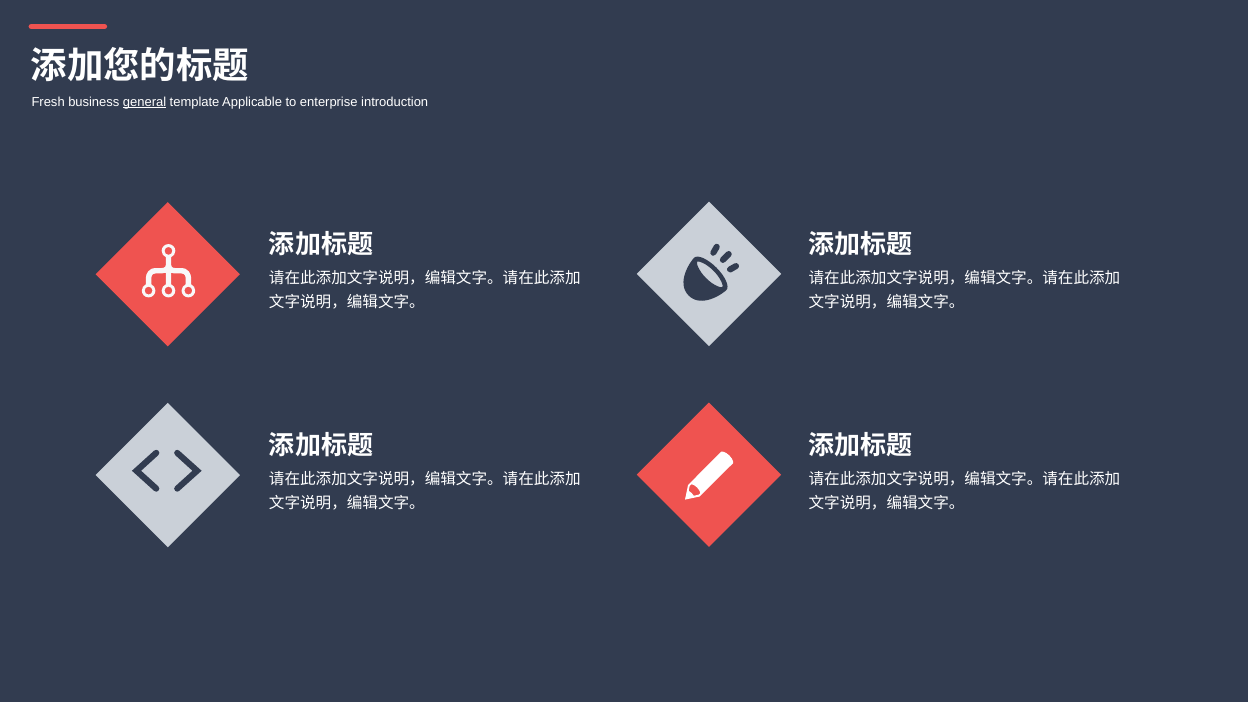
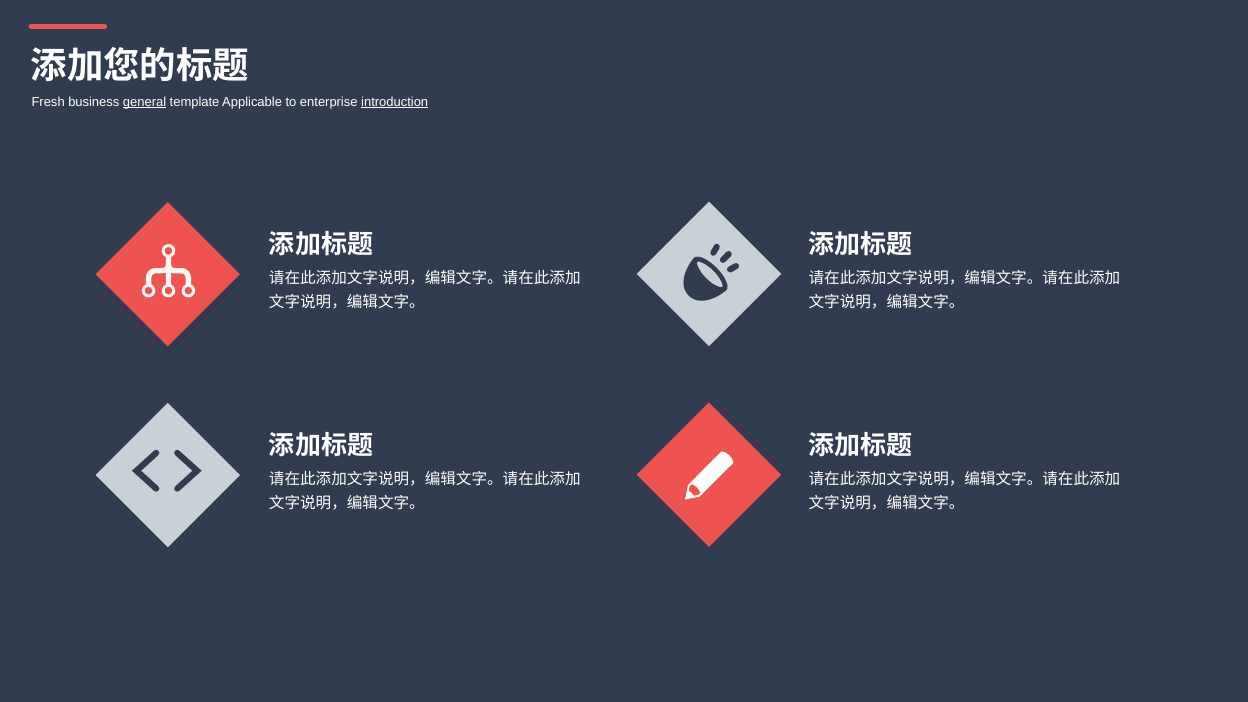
introduction underline: none -> present (395, 102)
